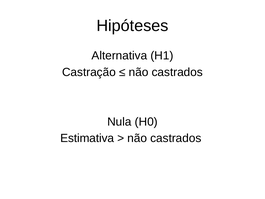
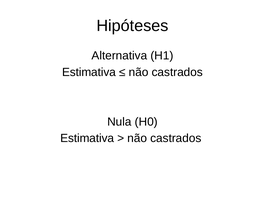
Castração: Castração -> Estimativa (89, 72)
